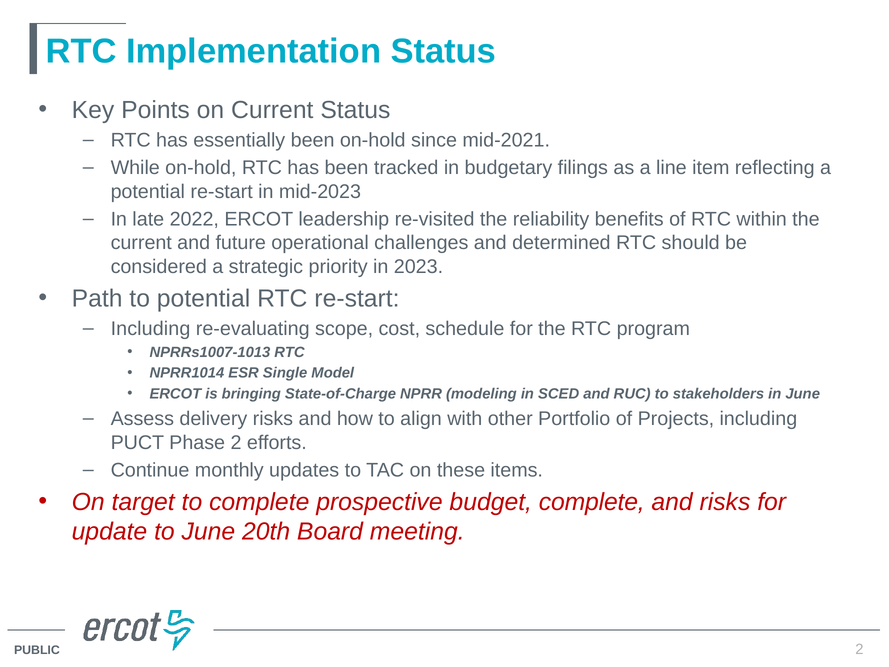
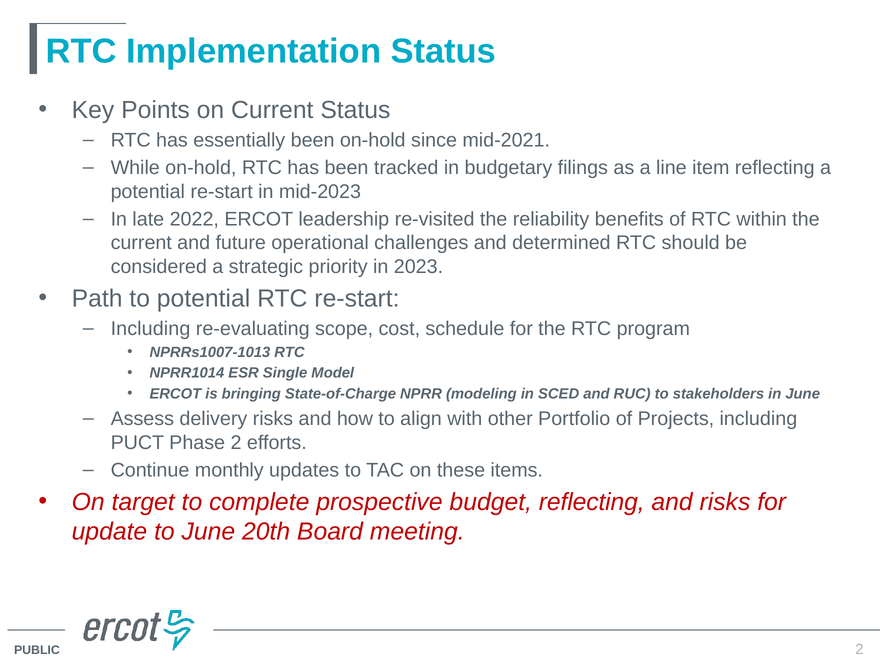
budget complete: complete -> reflecting (592, 502)
